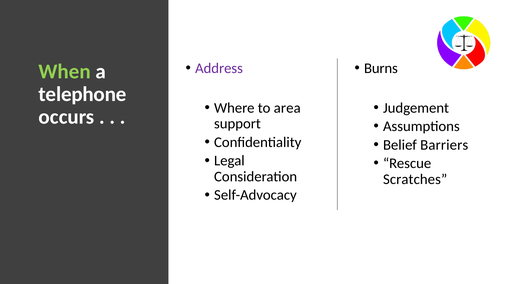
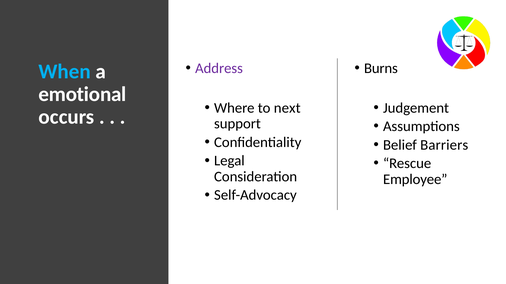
When colour: light green -> light blue (65, 72)
telephone: telephone -> emotional (82, 95)
area: area -> next (287, 108)
Scratches: Scratches -> Employee (415, 180)
